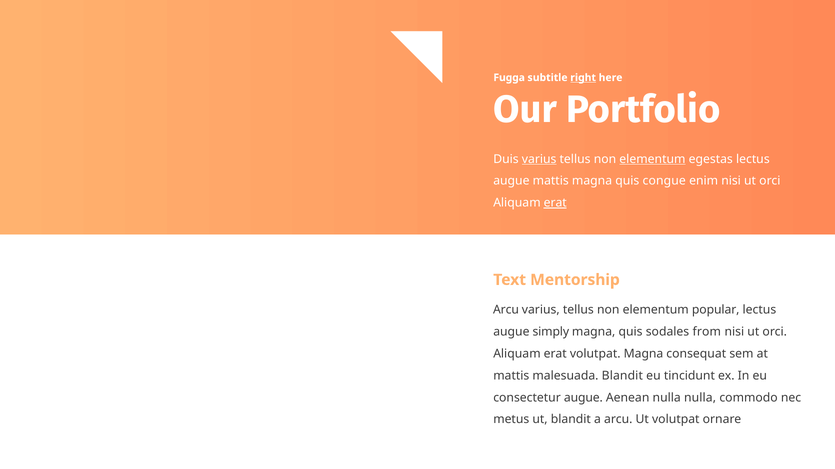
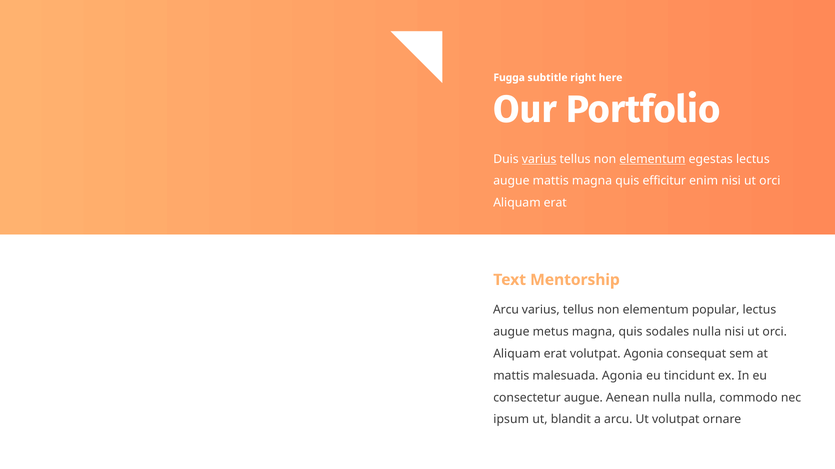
right underline: present -> none (583, 78)
congue: congue -> efficitur (664, 181)
erat underline: present -> none (555, 203)
simply: simply -> metus (551, 332)
sodales from: from -> nulla (707, 332)
volutpat Magna: Magna -> Agonia (644, 354)
malesuada Blandit: Blandit -> Agonia (622, 376)
metus: metus -> ipsum (511, 420)
